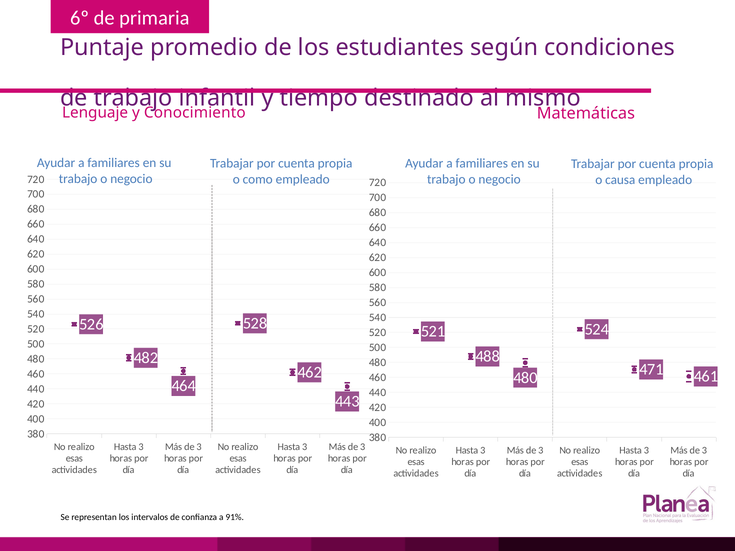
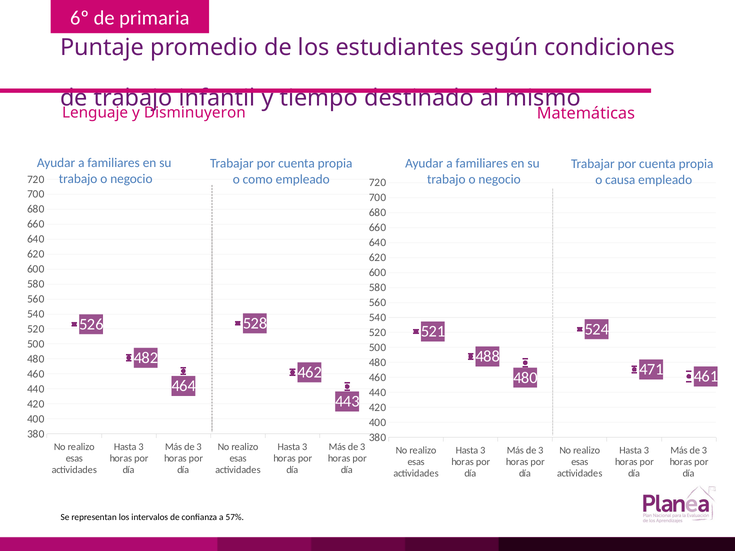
Conocimiento: Conocimiento -> Disminuyeron (195, 113)
91%: 91% -> 57% (235, 517)
